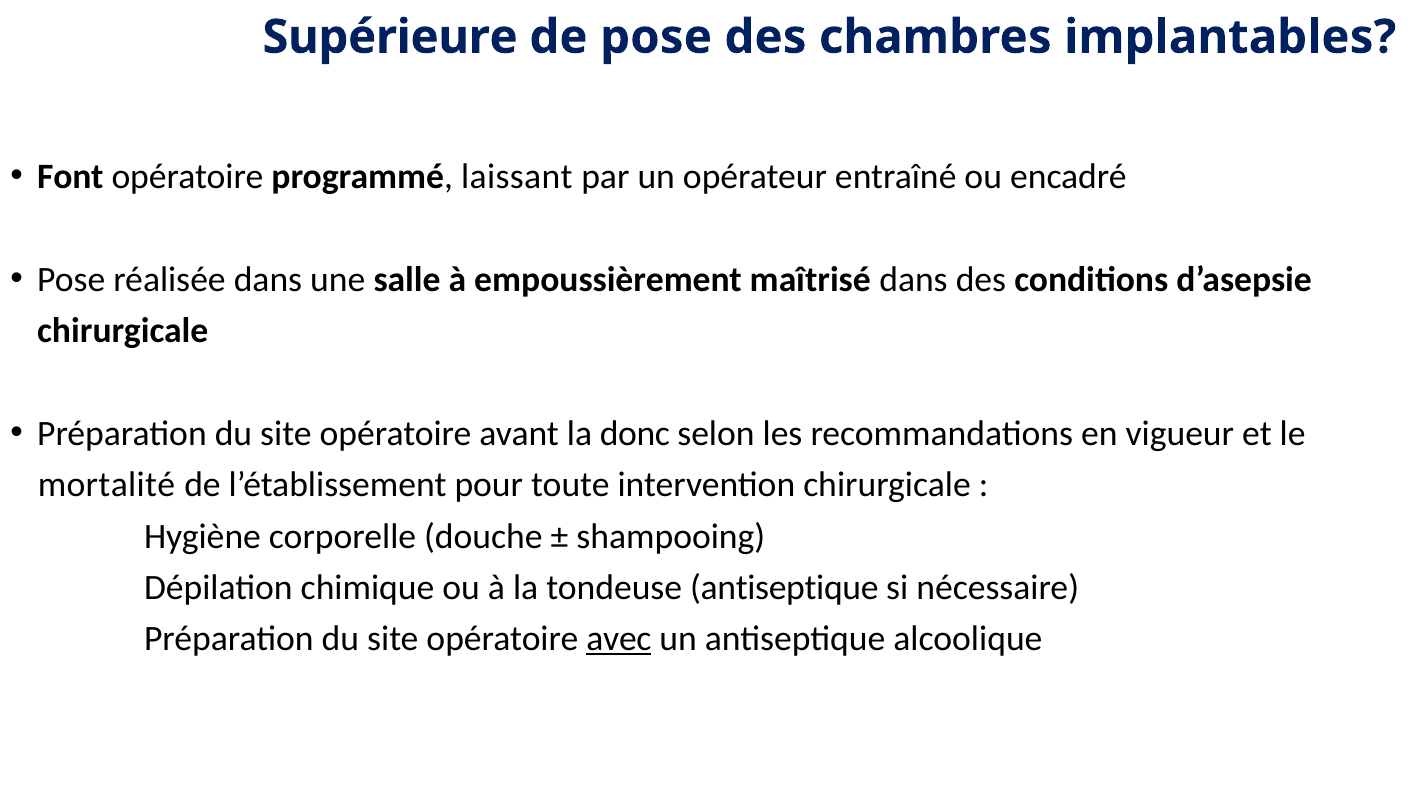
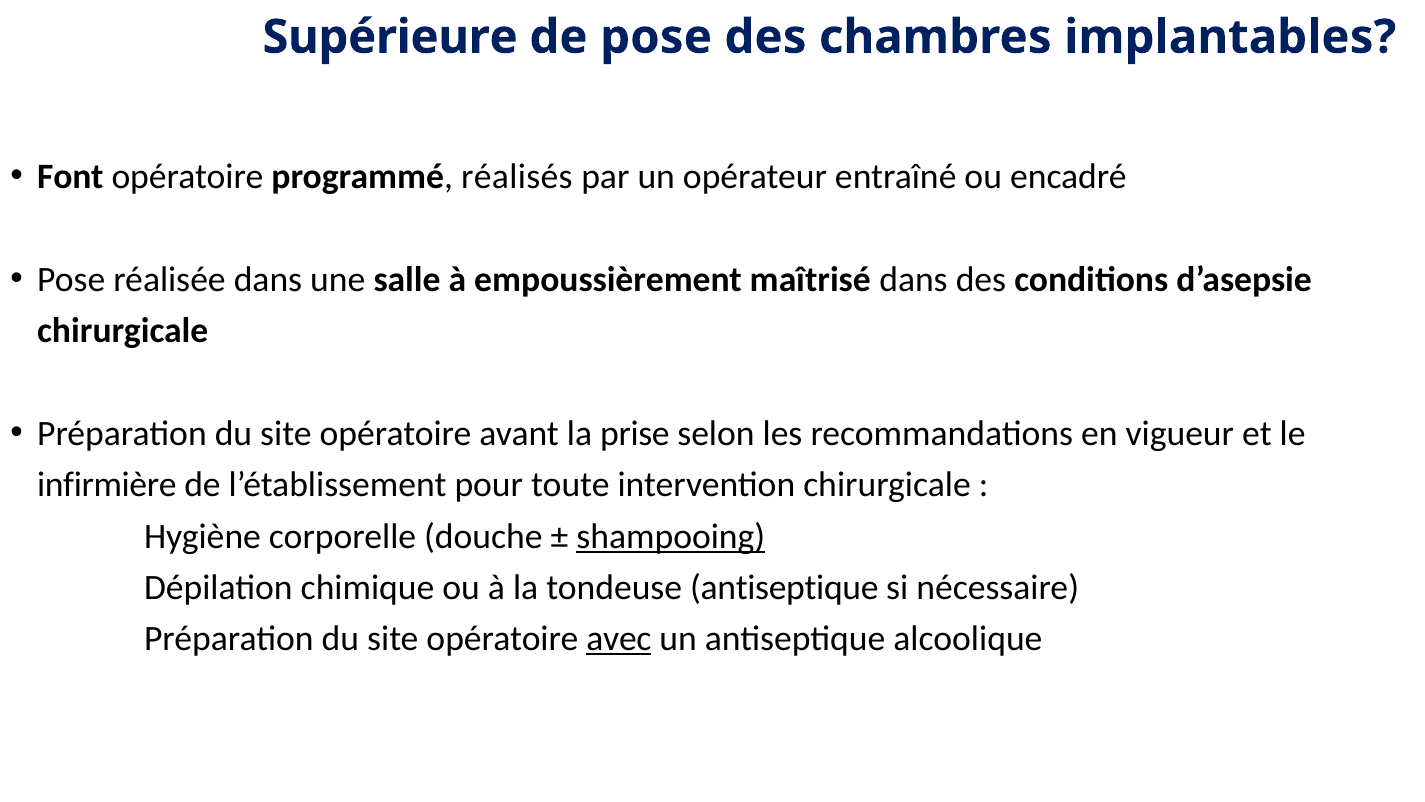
laissant: laissant -> réalisés (517, 177)
donc: donc -> prise (635, 433)
mortalité: mortalité -> infirmière (107, 485)
shampooing underline: none -> present (671, 536)
